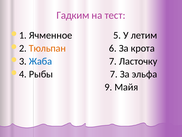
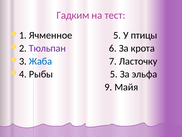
летим: летим -> птицы (144, 35)
Тюльпан colour: orange -> purple (47, 48)
Рыбы 7: 7 -> 5 (114, 74)
